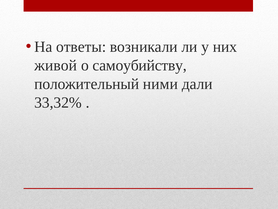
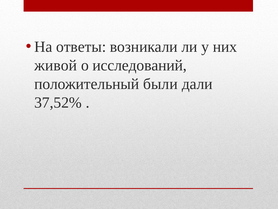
самоубийству: самоубийству -> исследований (140, 65)
ними: ними -> были (160, 84)
33,32%: 33,32% -> 37,52% (58, 102)
